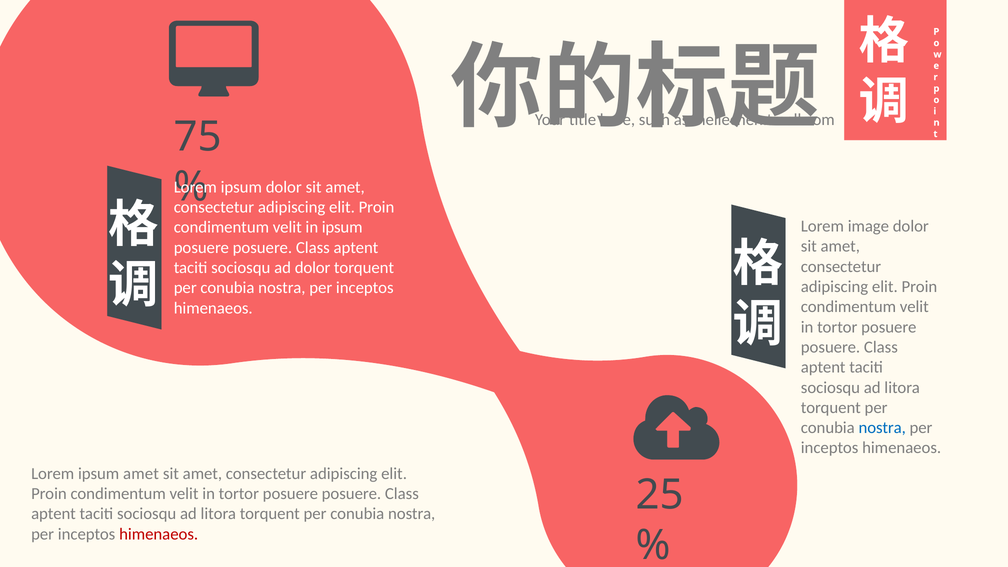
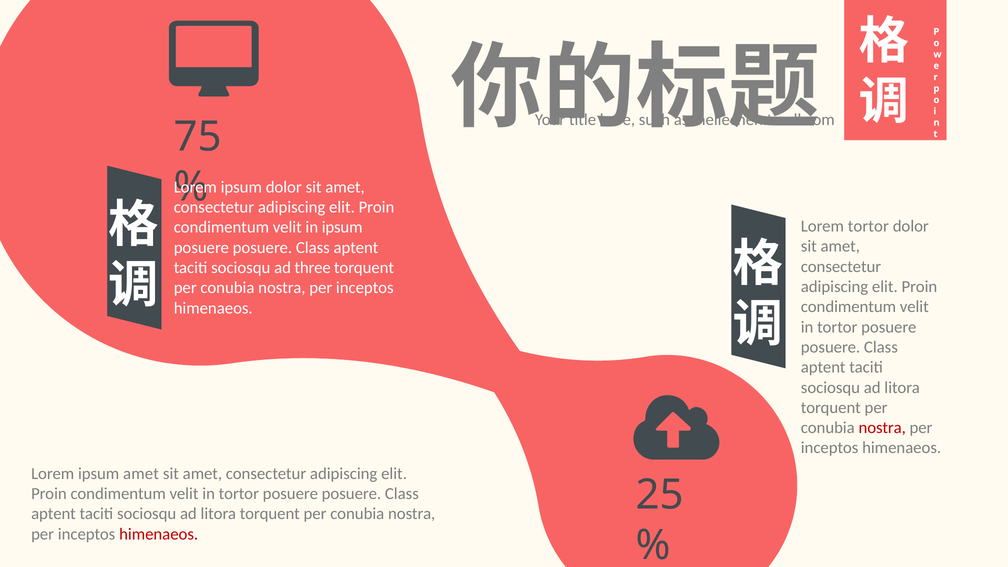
Lorem image: image -> tortor (868, 226)
ad dolor: dolor -> three (313, 268)
nostra colour: blue -> red (882, 428)
